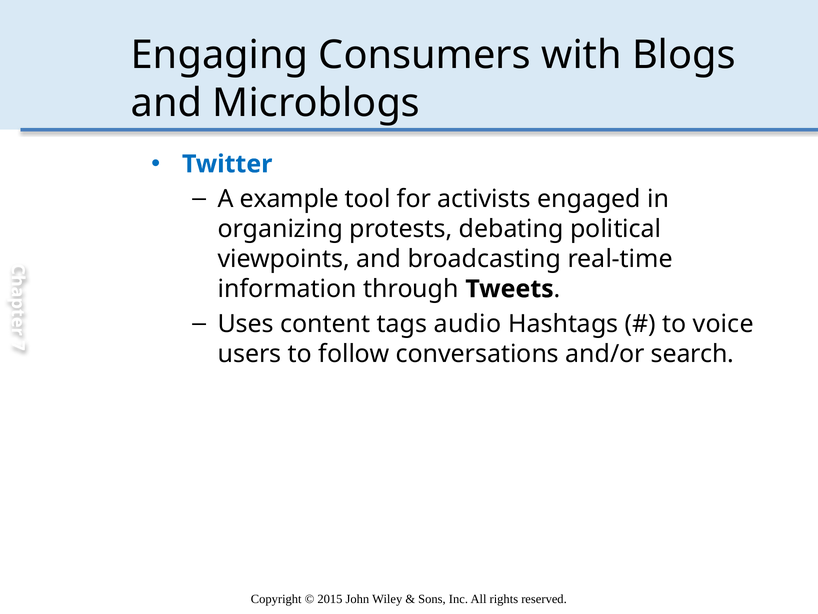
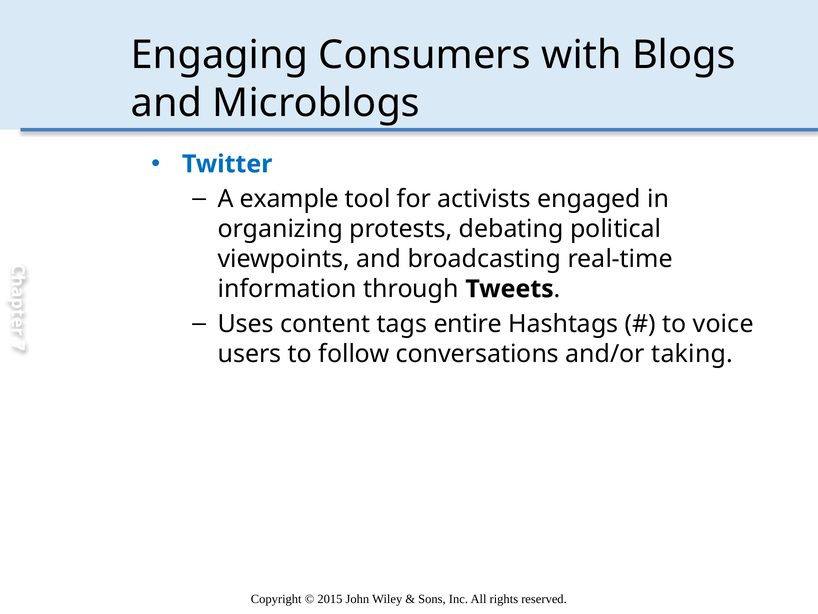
audio: audio -> entire (468, 324)
search: search -> taking (692, 354)
